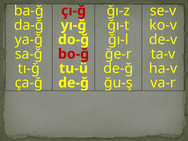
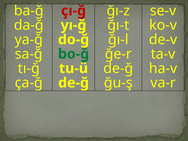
bo-ğ colour: red -> green (74, 54)
